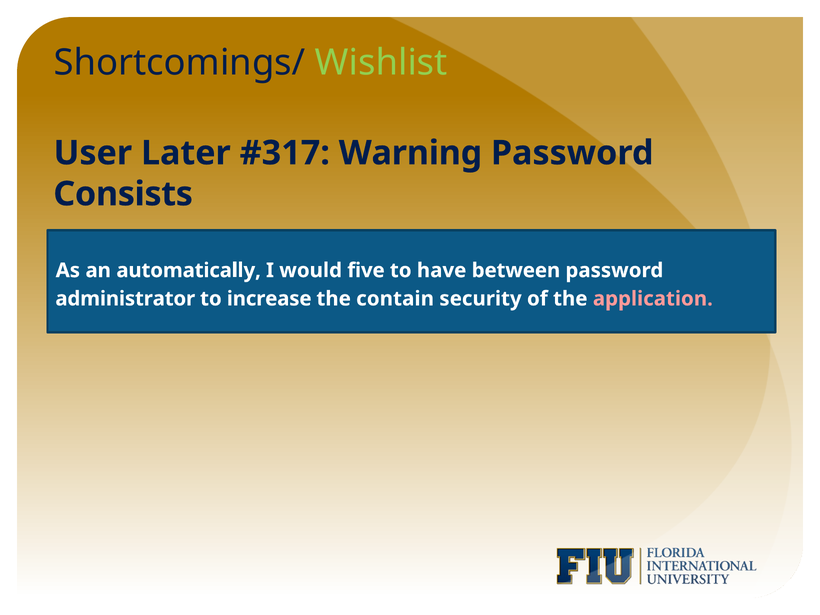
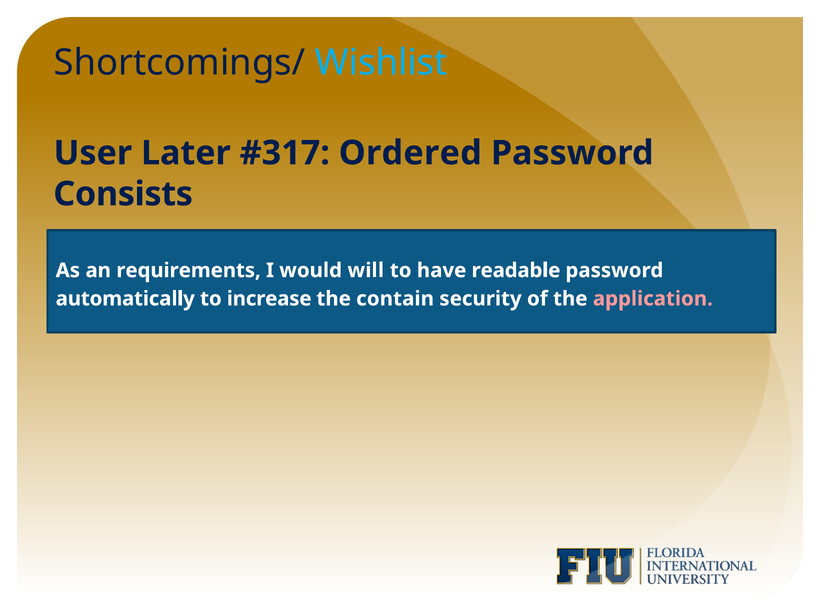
Wishlist colour: light green -> light blue (381, 63)
Warning: Warning -> Ordered (410, 153)
automatically: automatically -> requirements (189, 270)
five: five -> will (366, 270)
between: between -> readable (516, 270)
administrator: administrator -> automatically (125, 299)
